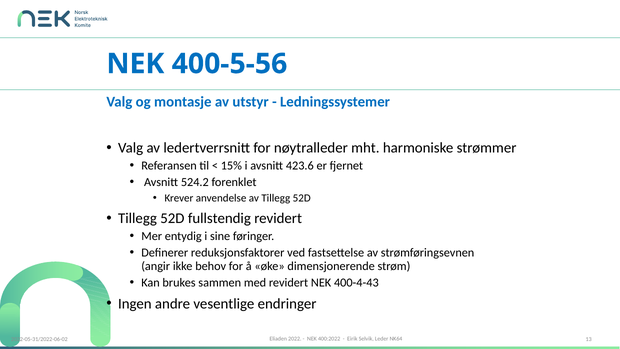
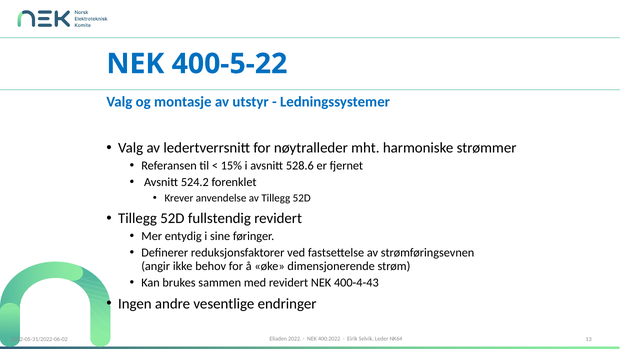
400-5-56: 400-5-56 -> 400-5-22 (229, 64)
423.6: 423.6 -> 528.6 (300, 166)
